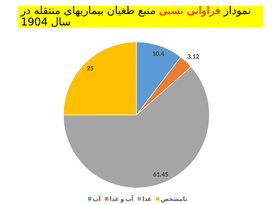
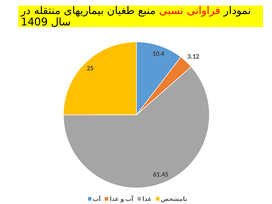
1904: 1904 -> 1409 (34, 22)
